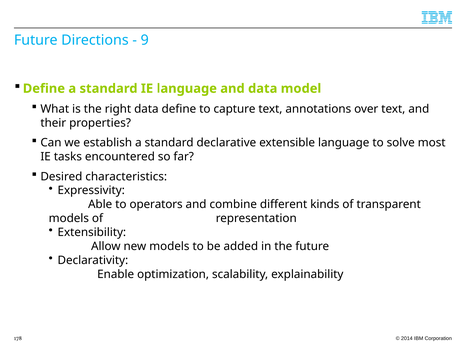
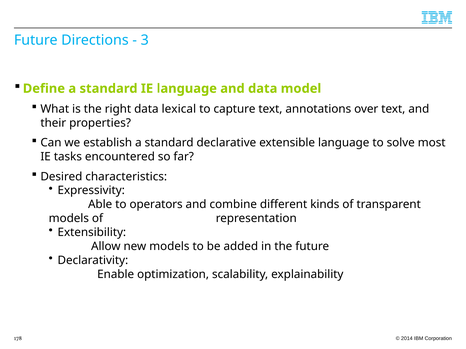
9: 9 -> 3 (145, 40)
data define: define -> lexical (179, 109)
